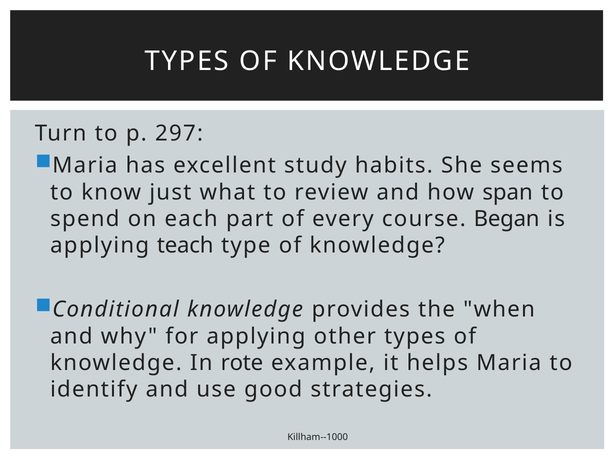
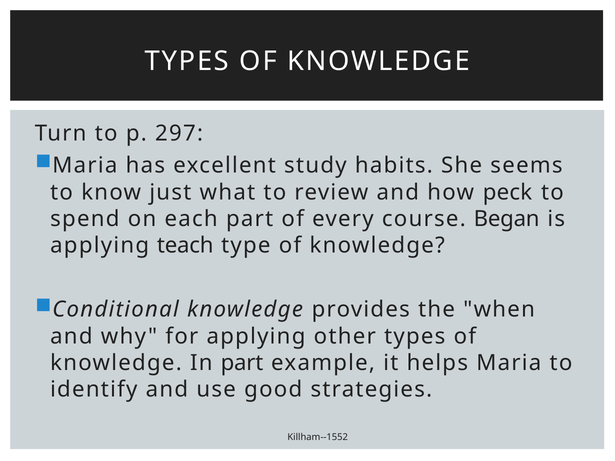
span: span -> peck (507, 192)
In rote: rote -> part (242, 363)
Killham--1000: Killham--1000 -> Killham--1552 (318, 437)
